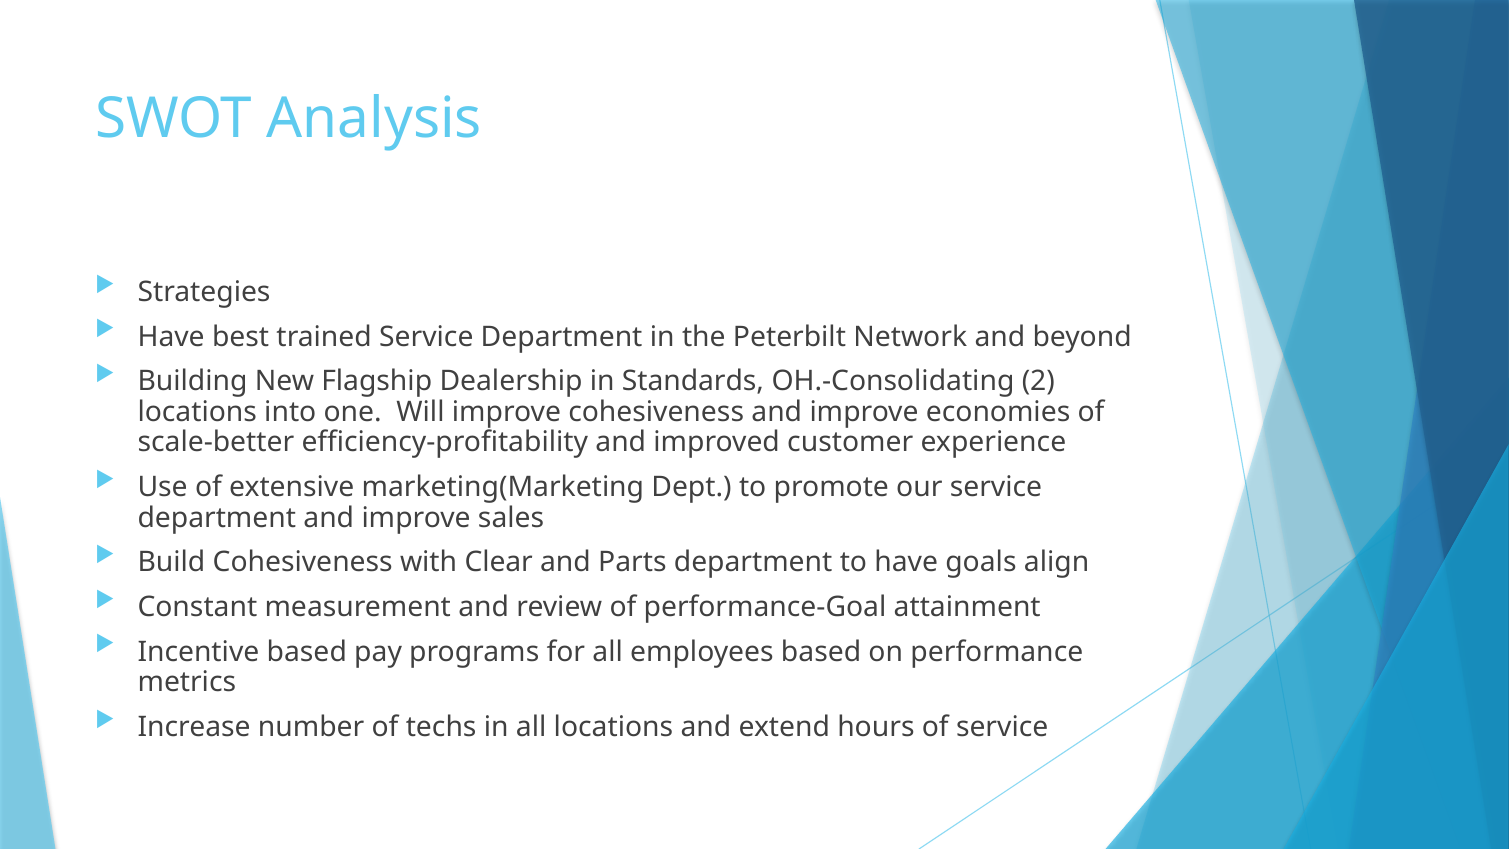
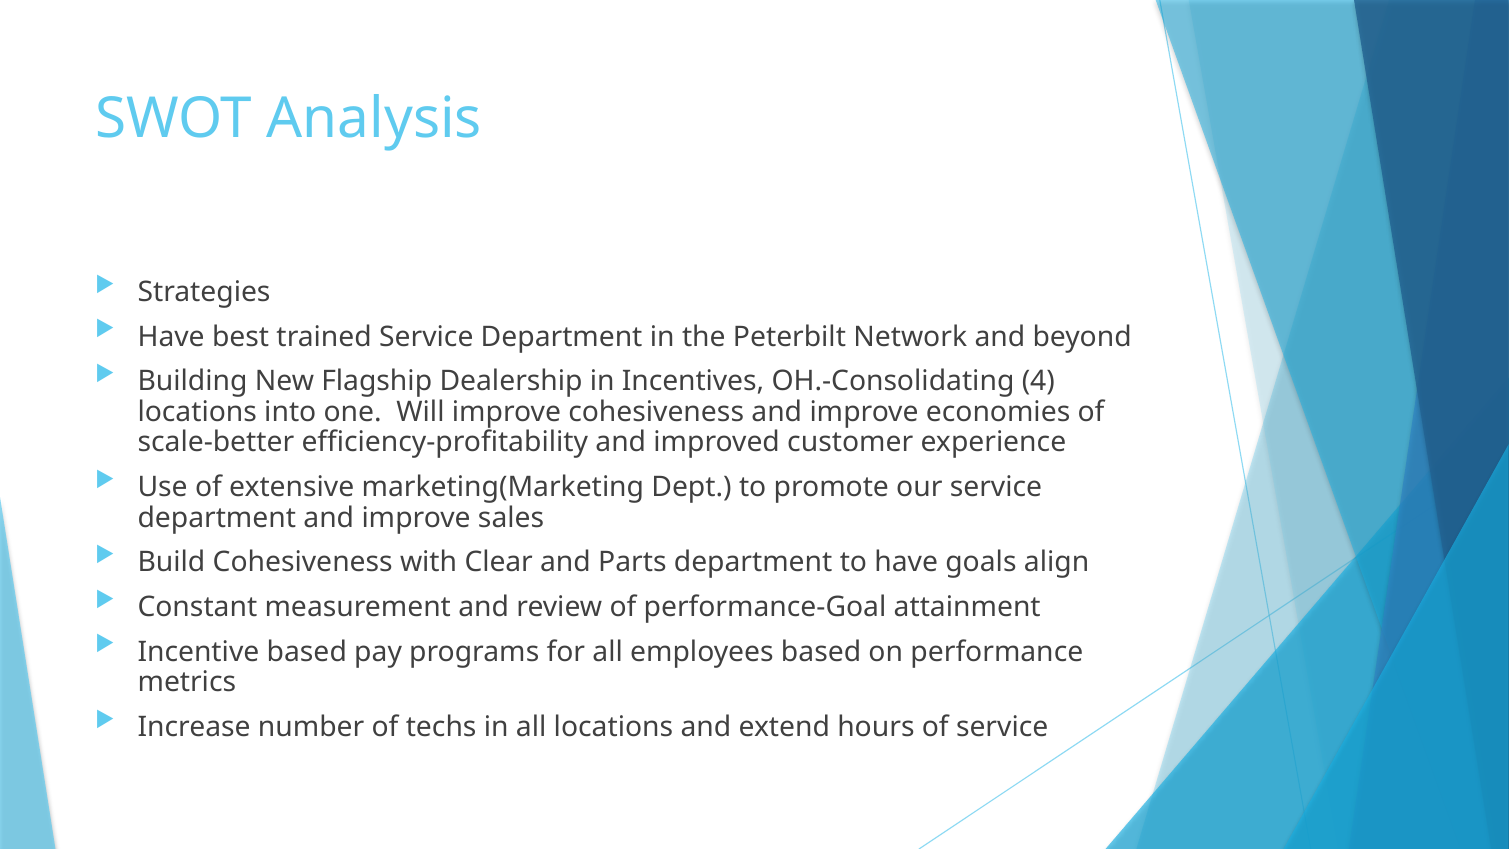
Standards: Standards -> Incentives (693, 381)
2: 2 -> 4 (1038, 381)
